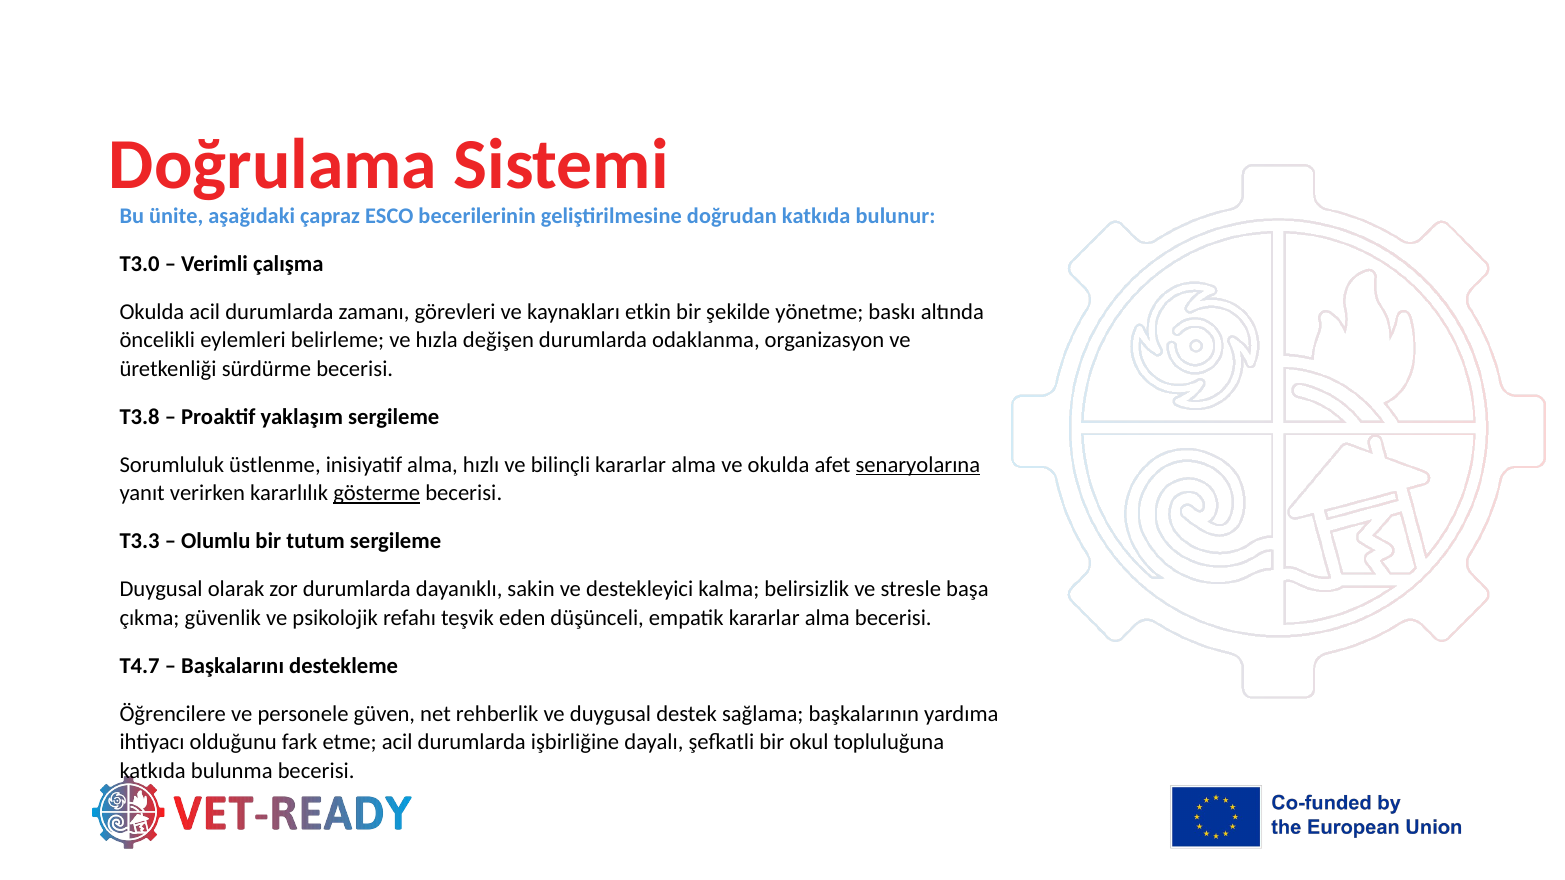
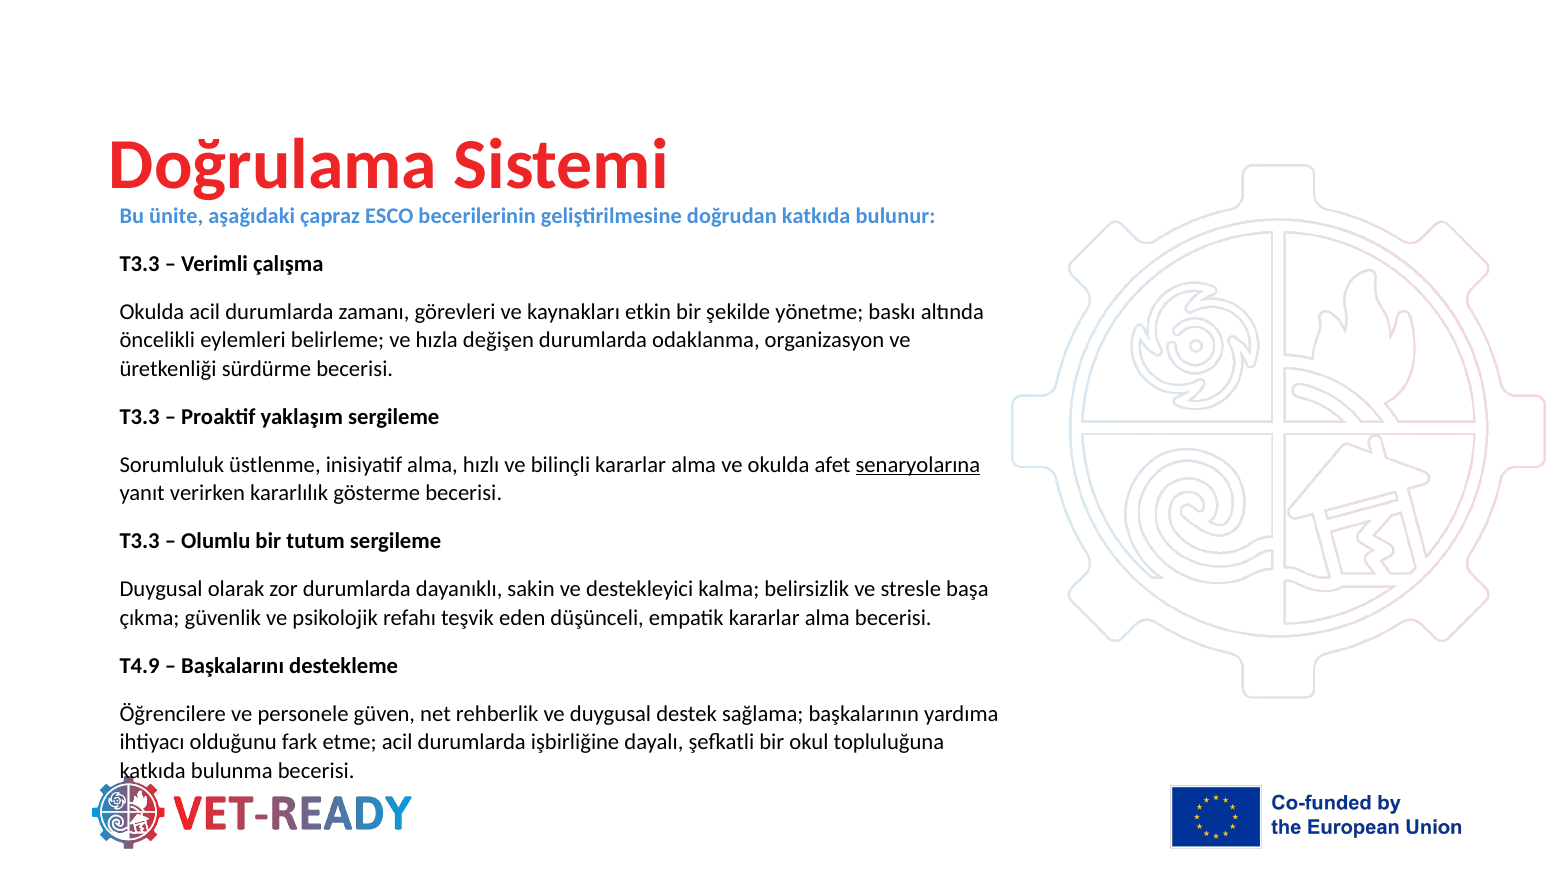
T3.0: T3.0 -> T3.3 (140, 264)
T3.8: T3.8 -> T3.3 (140, 417)
gösterme underline: present -> none (377, 494)
T4.7: T4.7 -> T4.9 (140, 666)
